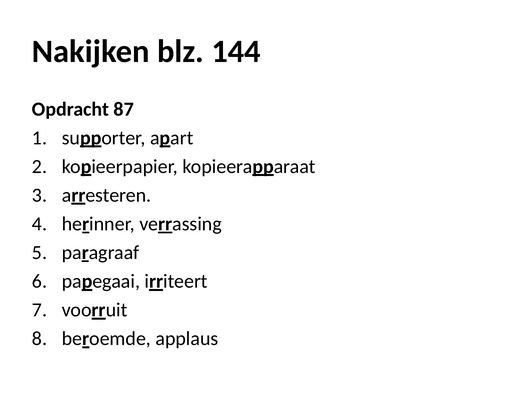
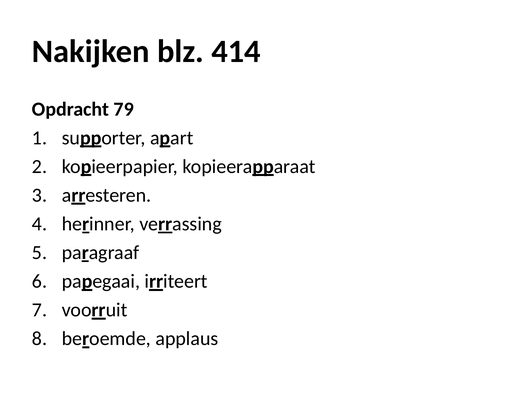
144: 144 -> 414 (236, 51)
87: 87 -> 79 (124, 109)
